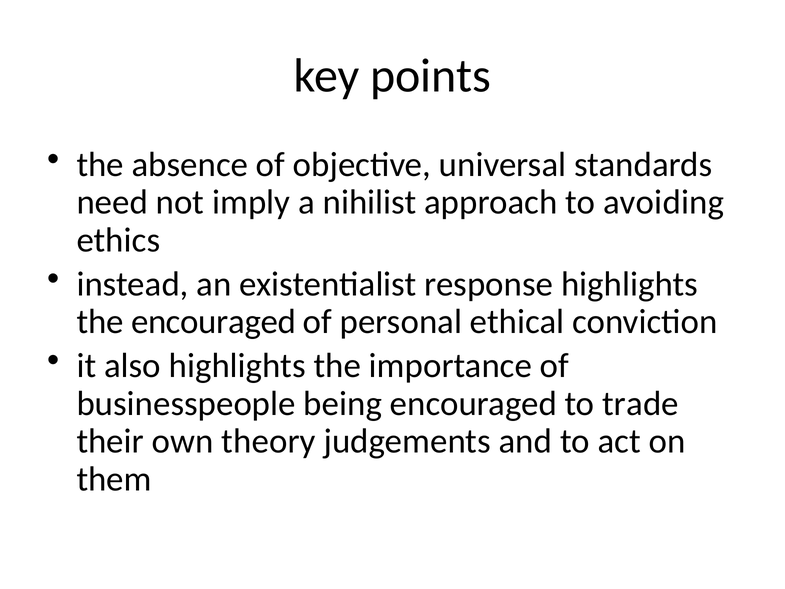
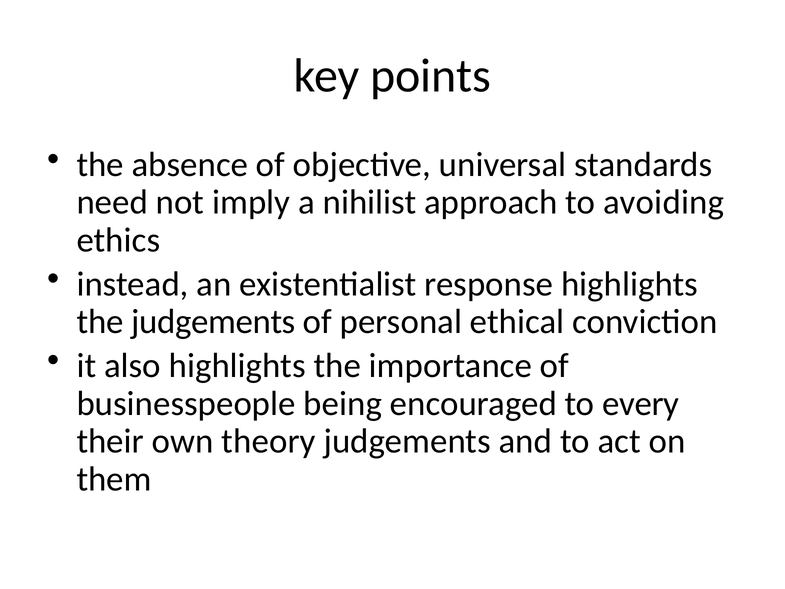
the encouraged: encouraged -> judgements (213, 322)
trade: trade -> every (641, 403)
